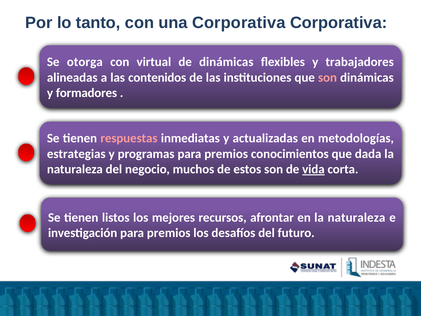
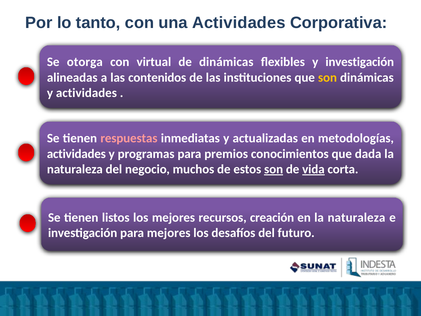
una Corporativa: Corporativa -> Actividades (239, 23)
y trabajadores: trabajadores -> investigación (360, 62)
son colour: pink -> yellow (327, 77)
y formadores: formadores -> actividades (86, 93)
estrategias: estrategias -> actividades (76, 154)
son underline: none -> present (274, 169)
afrontar: afrontar -> creación (272, 217)
investigación para premios: premios -> mejores (169, 233)
